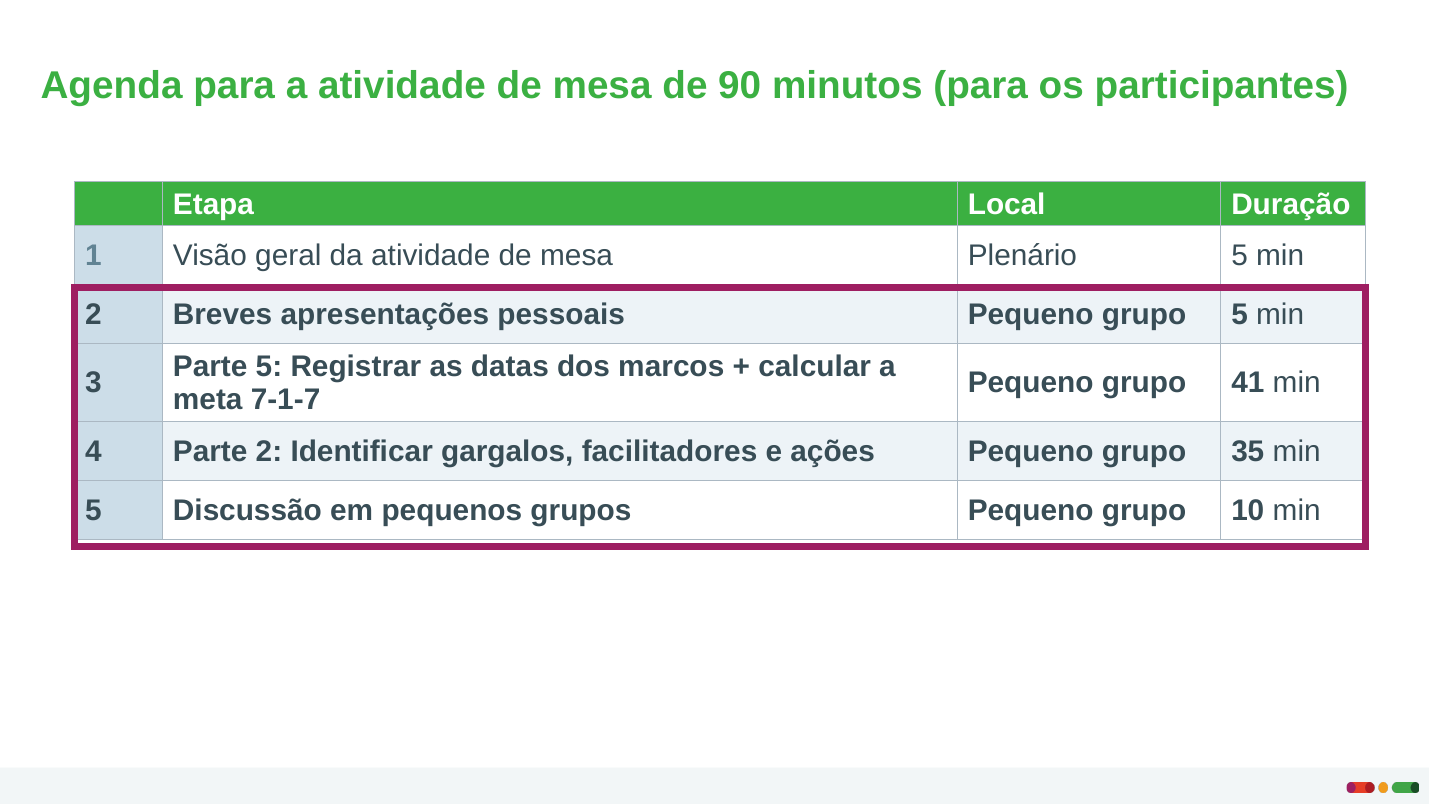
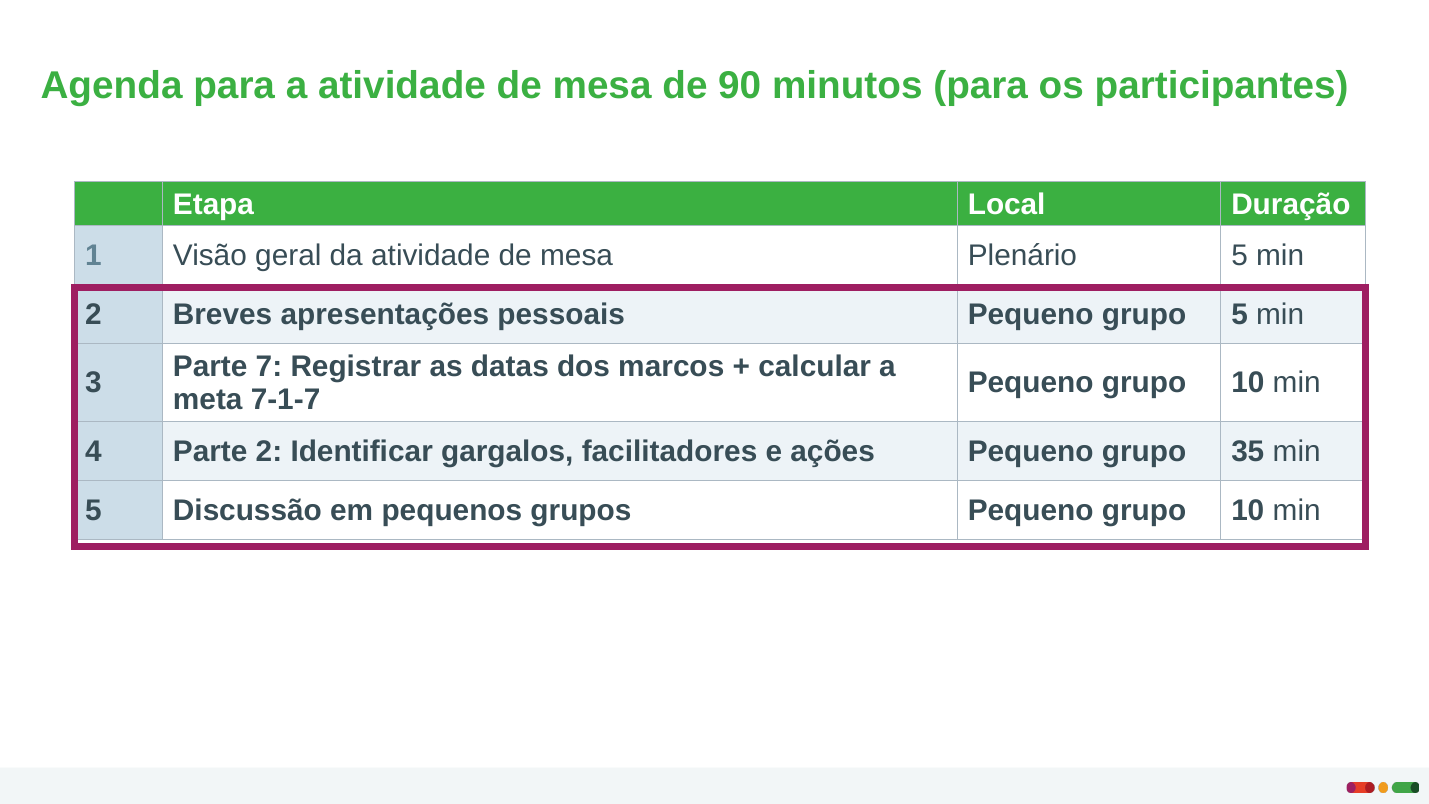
Parte 5: 5 -> 7 (269, 366)
41: 41 -> 10 (1248, 383)
